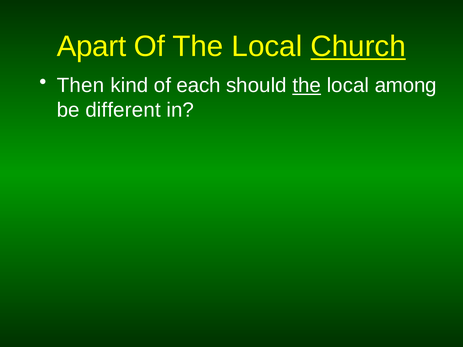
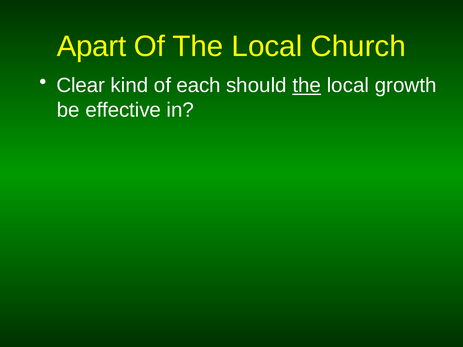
Church underline: present -> none (358, 46)
Then: Then -> Clear (81, 86)
among: among -> growth (406, 86)
different: different -> effective (123, 110)
